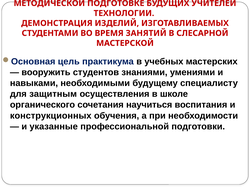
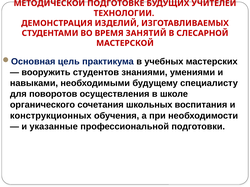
защитным: защитным -> поворотов (53, 94)
научиться: научиться -> школьных (149, 105)
